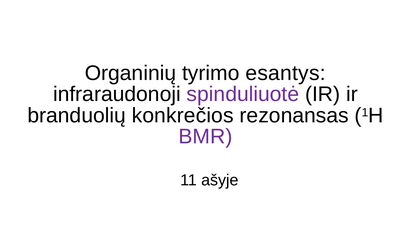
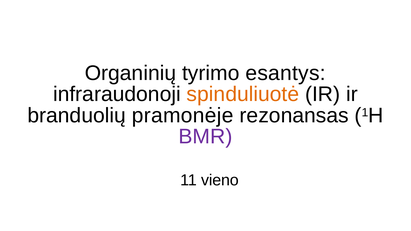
spinduliuotė colour: purple -> orange (243, 94)
konkrečios: konkrečios -> pramonėje (183, 116)
ašyje: ašyje -> vieno (220, 180)
